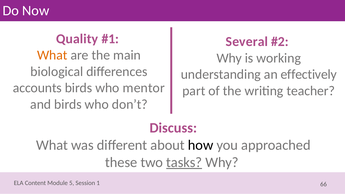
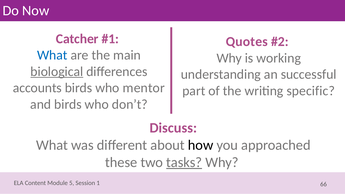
Quality: Quality -> Catcher (77, 39)
Several: Several -> Quotes (247, 42)
What colour: orange -> blue (52, 55)
biological underline: none -> present (57, 72)
effectively: effectively -> successful (309, 74)
teacher: teacher -> specific (311, 91)
